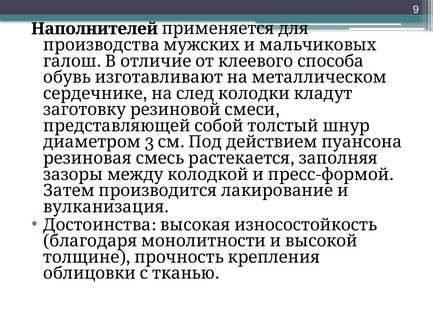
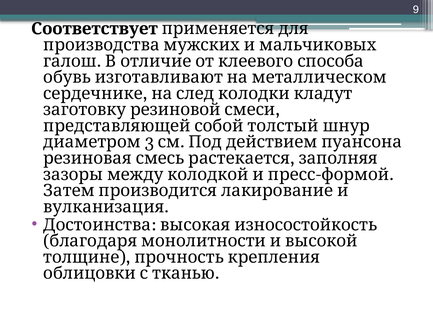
Наполнителей: Наполнителей -> Соответствует (94, 29)
